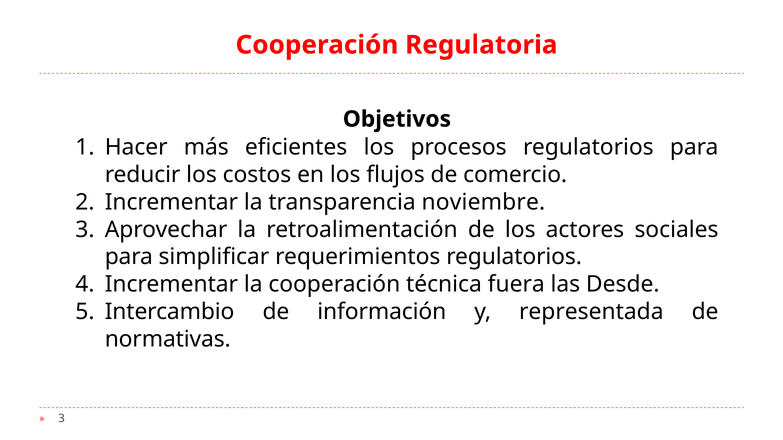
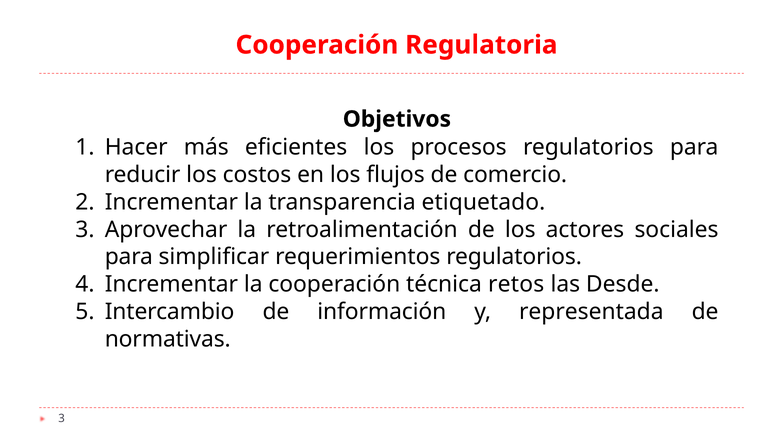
noviembre: noviembre -> etiquetado (483, 202)
fuera: fuera -> retos (516, 285)
